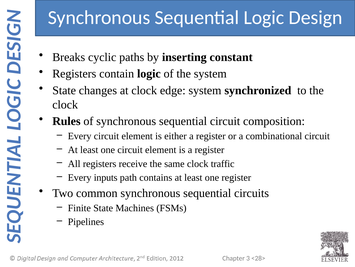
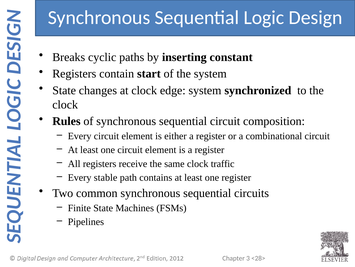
contain logic: logic -> start (149, 74)
inputs: inputs -> stable (106, 177)
